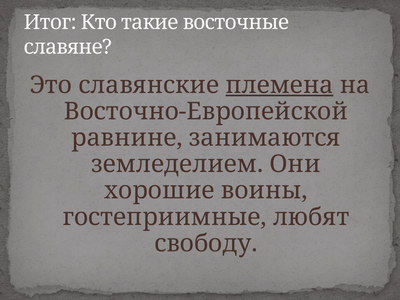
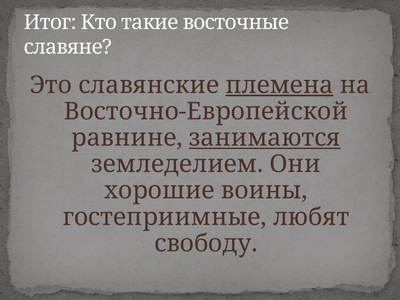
занимаются underline: none -> present (265, 138)
